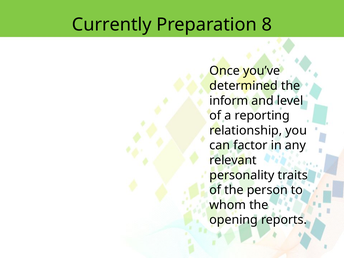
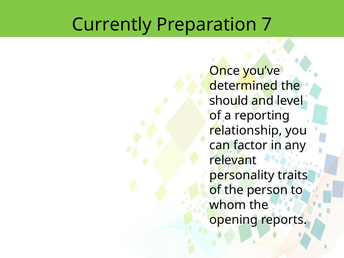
8: 8 -> 7 (267, 25)
inform: inform -> should (229, 101)
